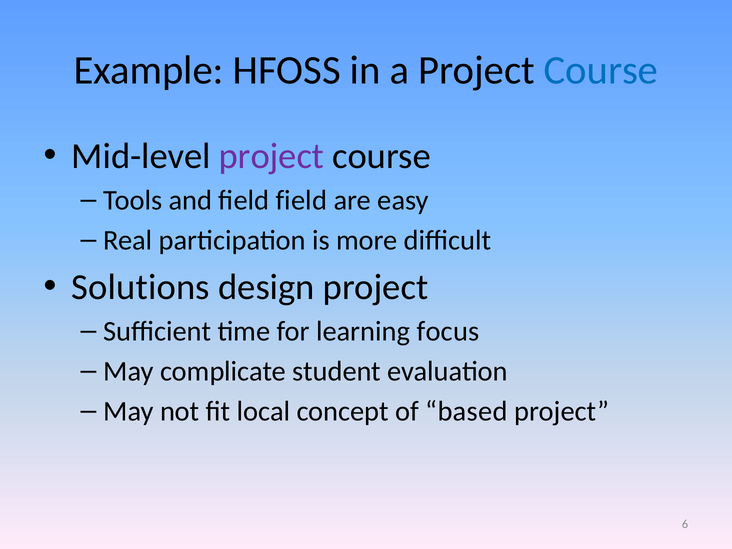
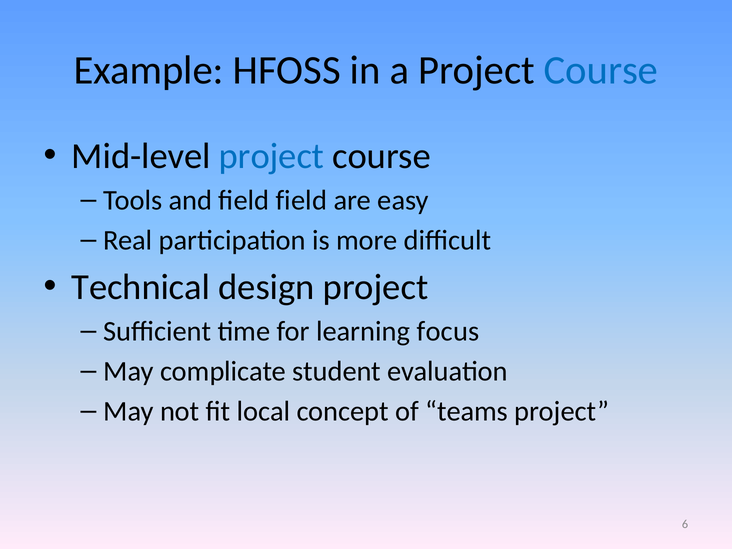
project colour: purple -> blue (271, 156)
Solutions: Solutions -> Technical (141, 287)
based: based -> teams (467, 411)
